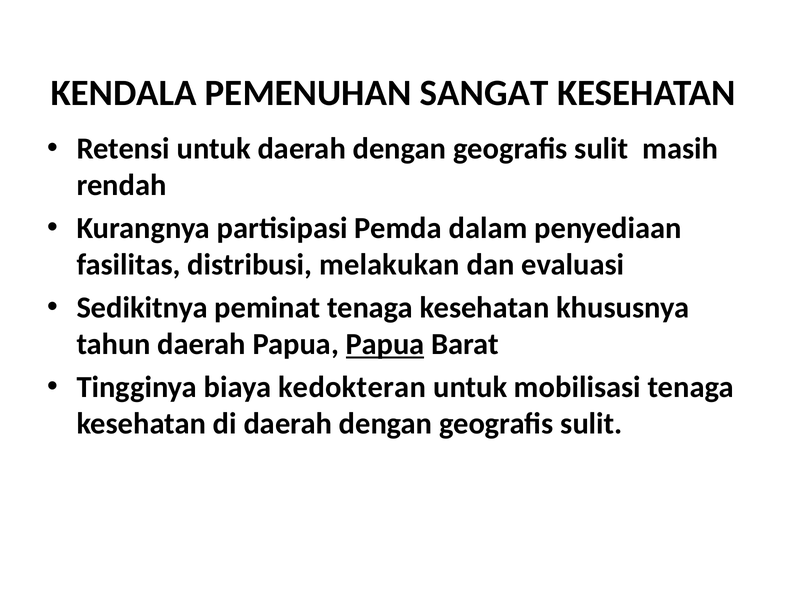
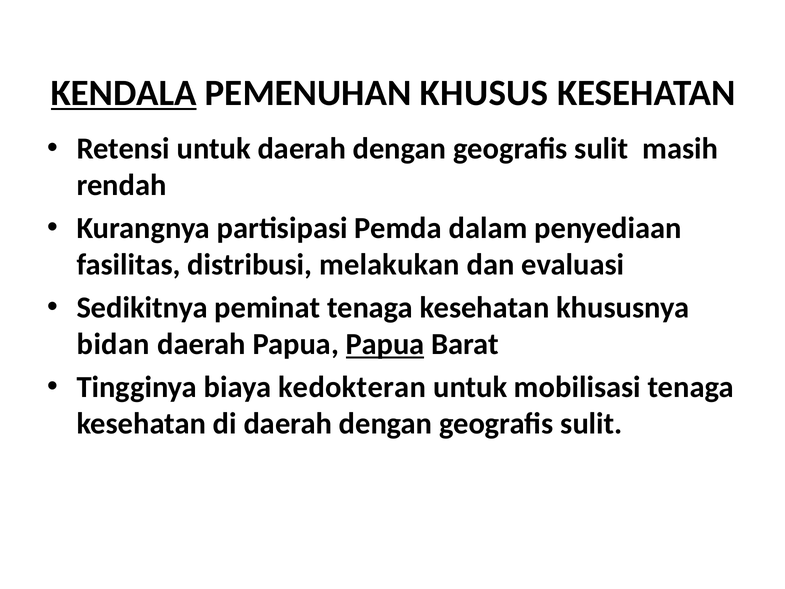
KENDALA underline: none -> present (124, 93)
SANGAT: SANGAT -> KHUSUS (484, 93)
tahun: tahun -> bidan (113, 344)
